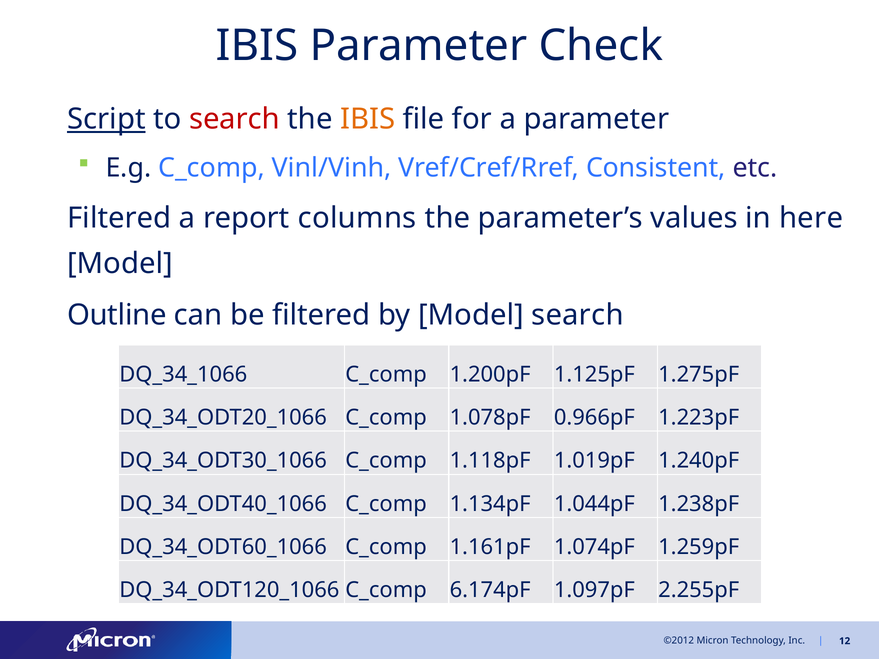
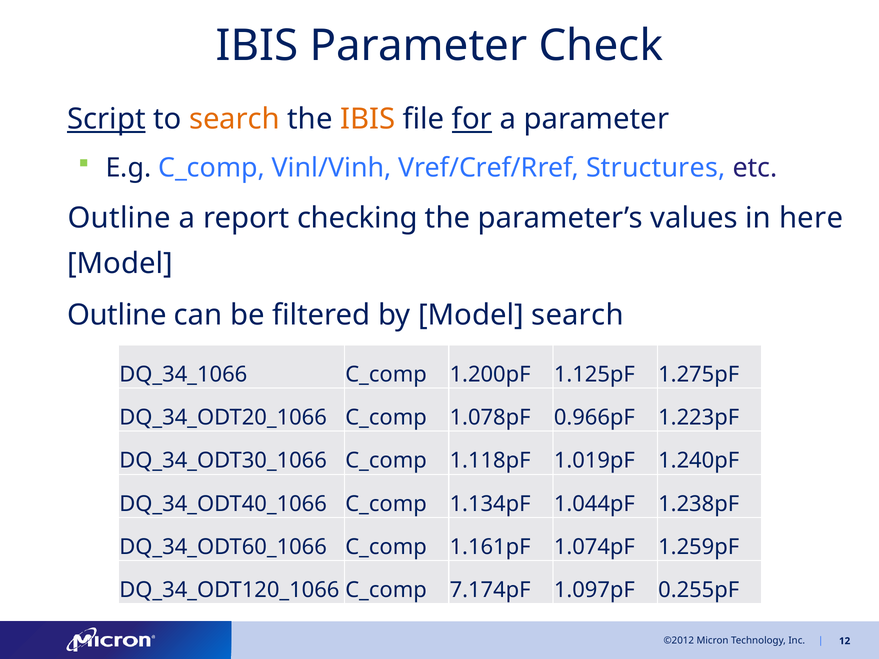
search colour: red -> orange (234, 119)
for underline: none -> present (472, 119)
Consistent: Consistent -> Structures (656, 168)
Filtered: Filtered -> Outline (119, 218)
columns: columns -> checking (357, 218)
6.174pF: 6.174pF -> 7.174pF (490, 590)
2.255pF: 2.255pF -> 0.255pF (699, 590)
